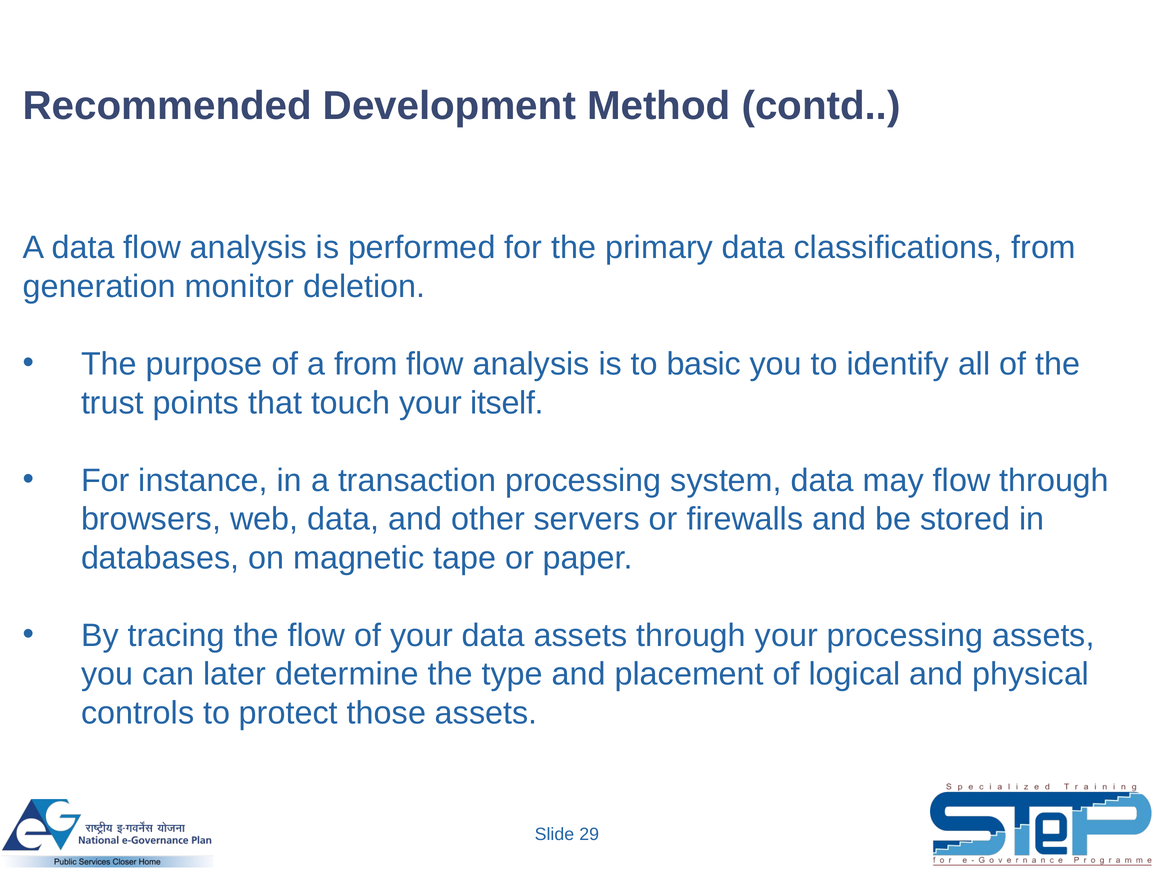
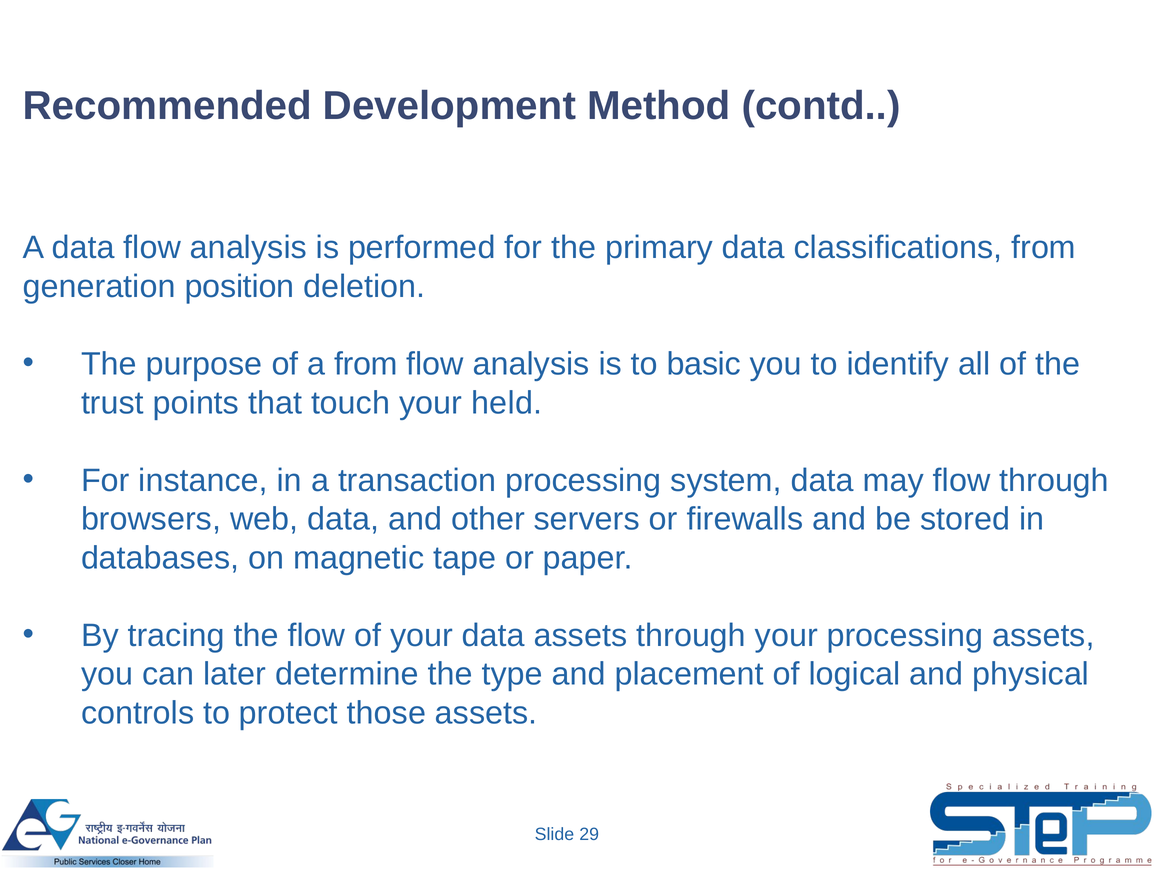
monitor: monitor -> position (239, 287)
itself: itself -> held (507, 403)
